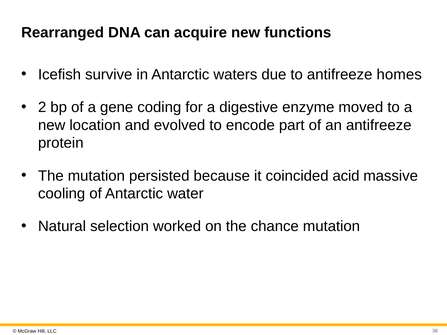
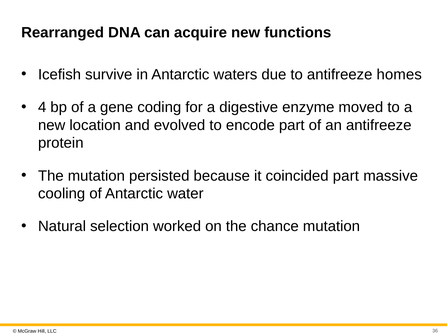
2: 2 -> 4 (42, 107)
coincided acid: acid -> part (346, 176)
